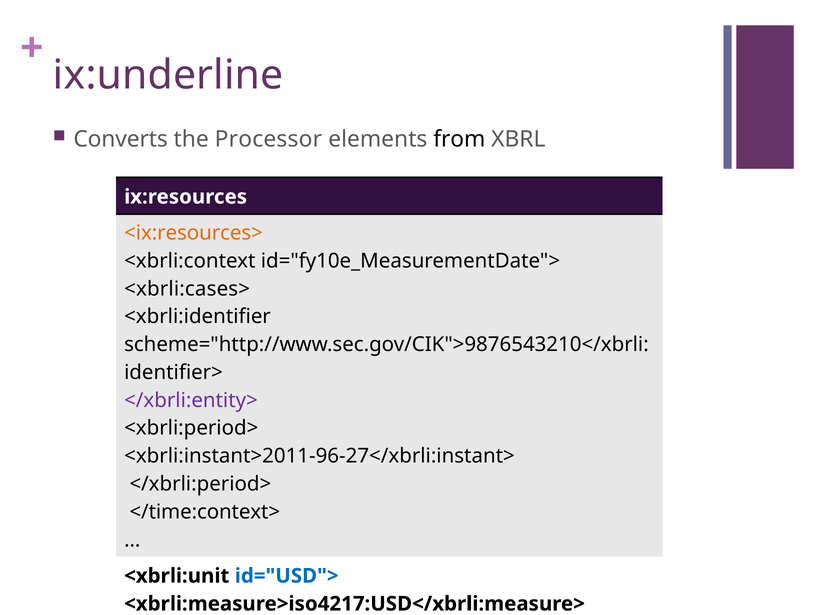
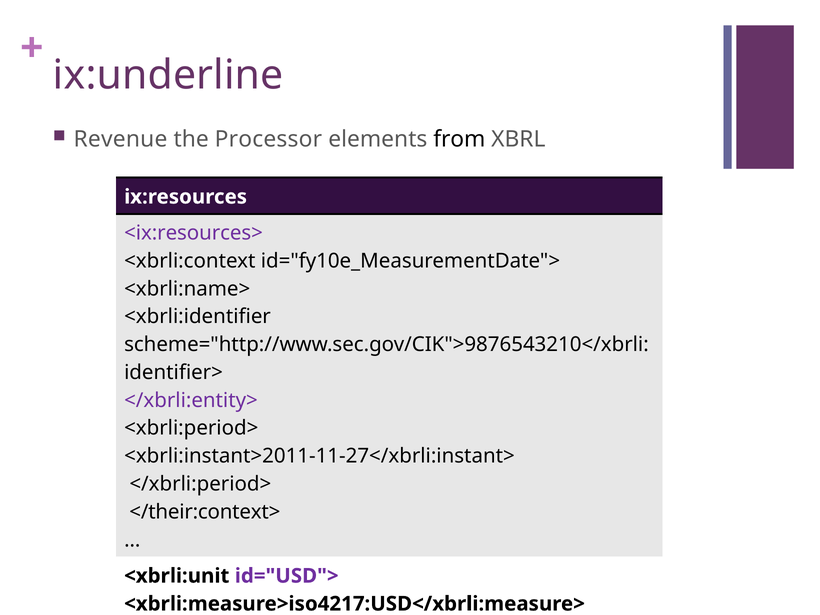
Converts: Converts -> Revenue (120, 139)
<ix:resources> colour: orange -> purple (194, 233)
<xbrli:cases>: <xbrli:cases> -> <xbrli:name> (187, 289)
<xbrli:instant>2011-96-27</xbrli:instant>: <xbrli:instant>2011-96-27</xbrli:instant> -> <xbrli:instant>2011-11-27</xbrli:instant> (319, 456)
</time:context>: </time:context> -> </their:context> (205, 512)
id="USD"> colour: blue -> purple (287, 576)
